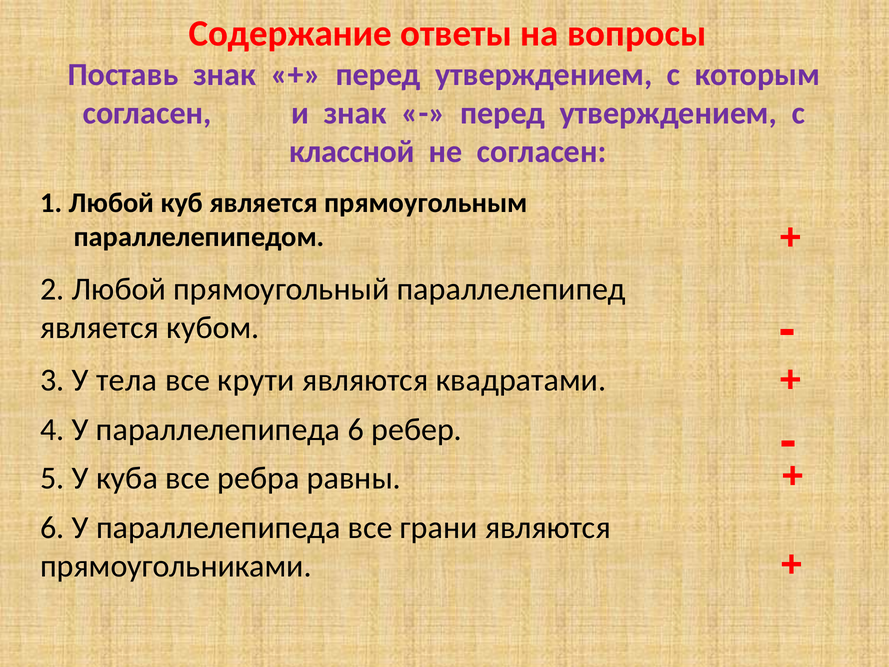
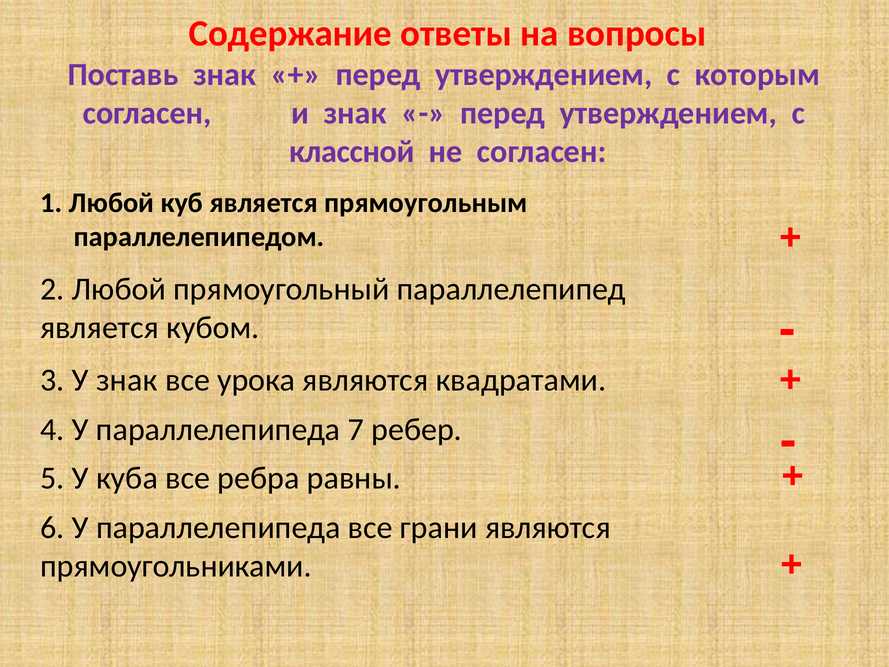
У тела: тела -> знак (127, 380)
крути: крути -> урока (256, 380)
параллелепипеда 6: 6 -> 7 (356, 429)
